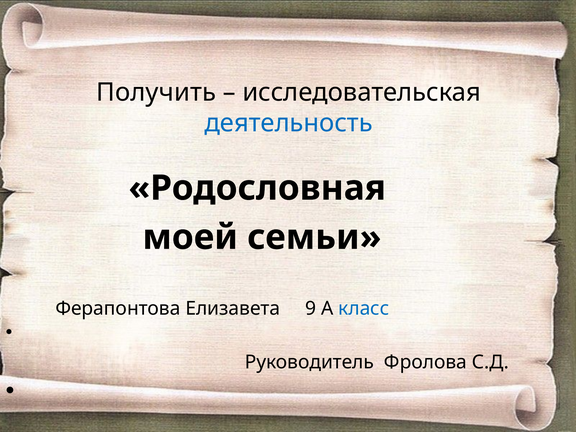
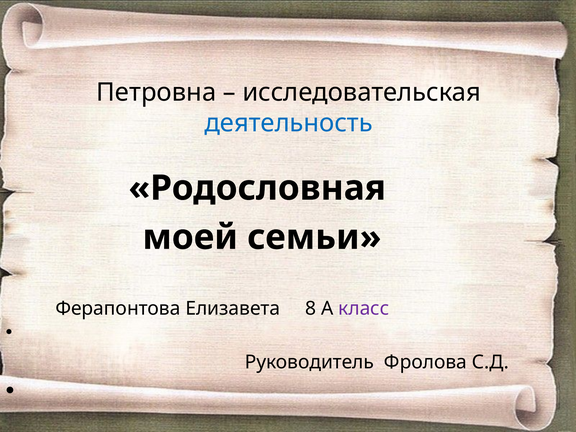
Получить: Получить -> Петровна (156, 92)
9: 9 -> 8 (311, 308)
класс colour: blue -> purple (364, 308)
